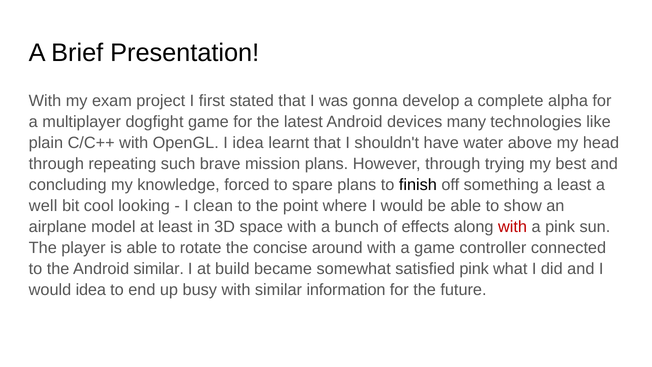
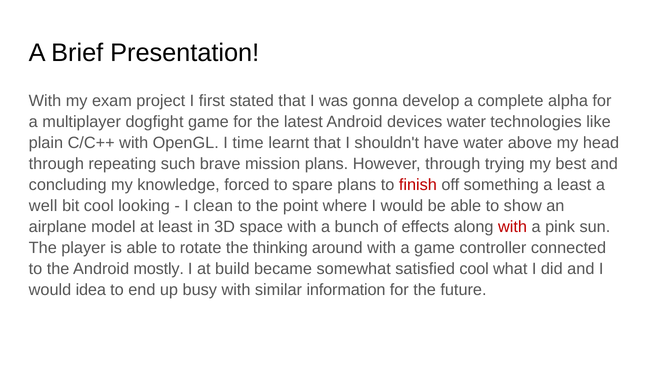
devices many: many -> water (466, 122)
I idea: idea -> time (248, 143)
finish colour: black -> red (418, 185)
concise: concise -> thinking (280, 248)
Android similar: similar -> mostly (159, 269)
satisfied pink: pink -> cool (474, 269)
